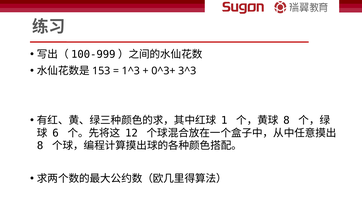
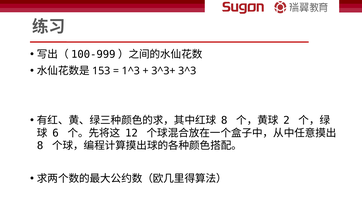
0^3+: 0^3+ -> 3^3+ (163, 71)
1: 1 -> 8 (224, 120)
8: 8 -> 2 (286, 120)
